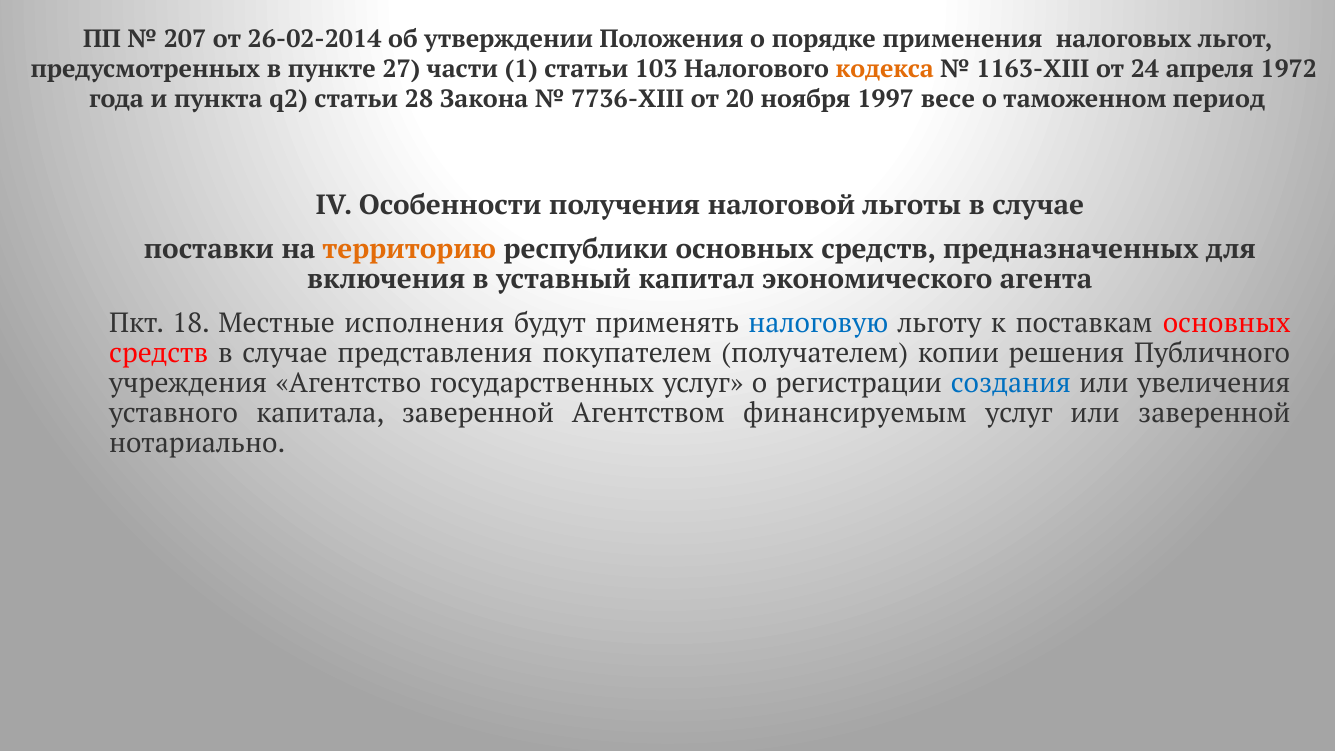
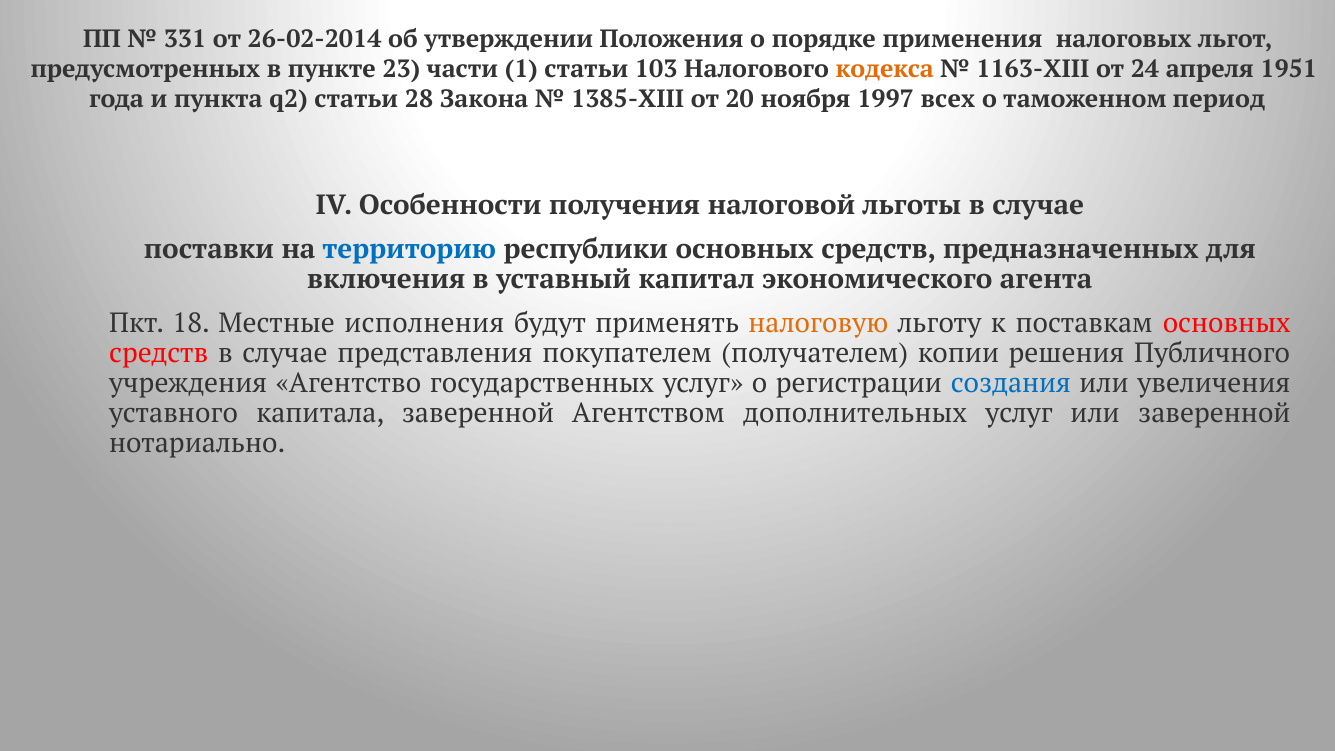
207: 207 -> 331 (185, 39)
27: 27 -> 23 (401, 69)
1972: 1972 -> 1951 (1289, 69)
7736-XIII: 7736-XIII -> 1385-XIII (628, 99)
весе: весе -> всех (948, 99)
территорию colour: orange -> blue (409, 249)
налоговую colour: blue -> orange (818, 323)
финансируемым: финансируемым -> дополнительных (855, 413)
